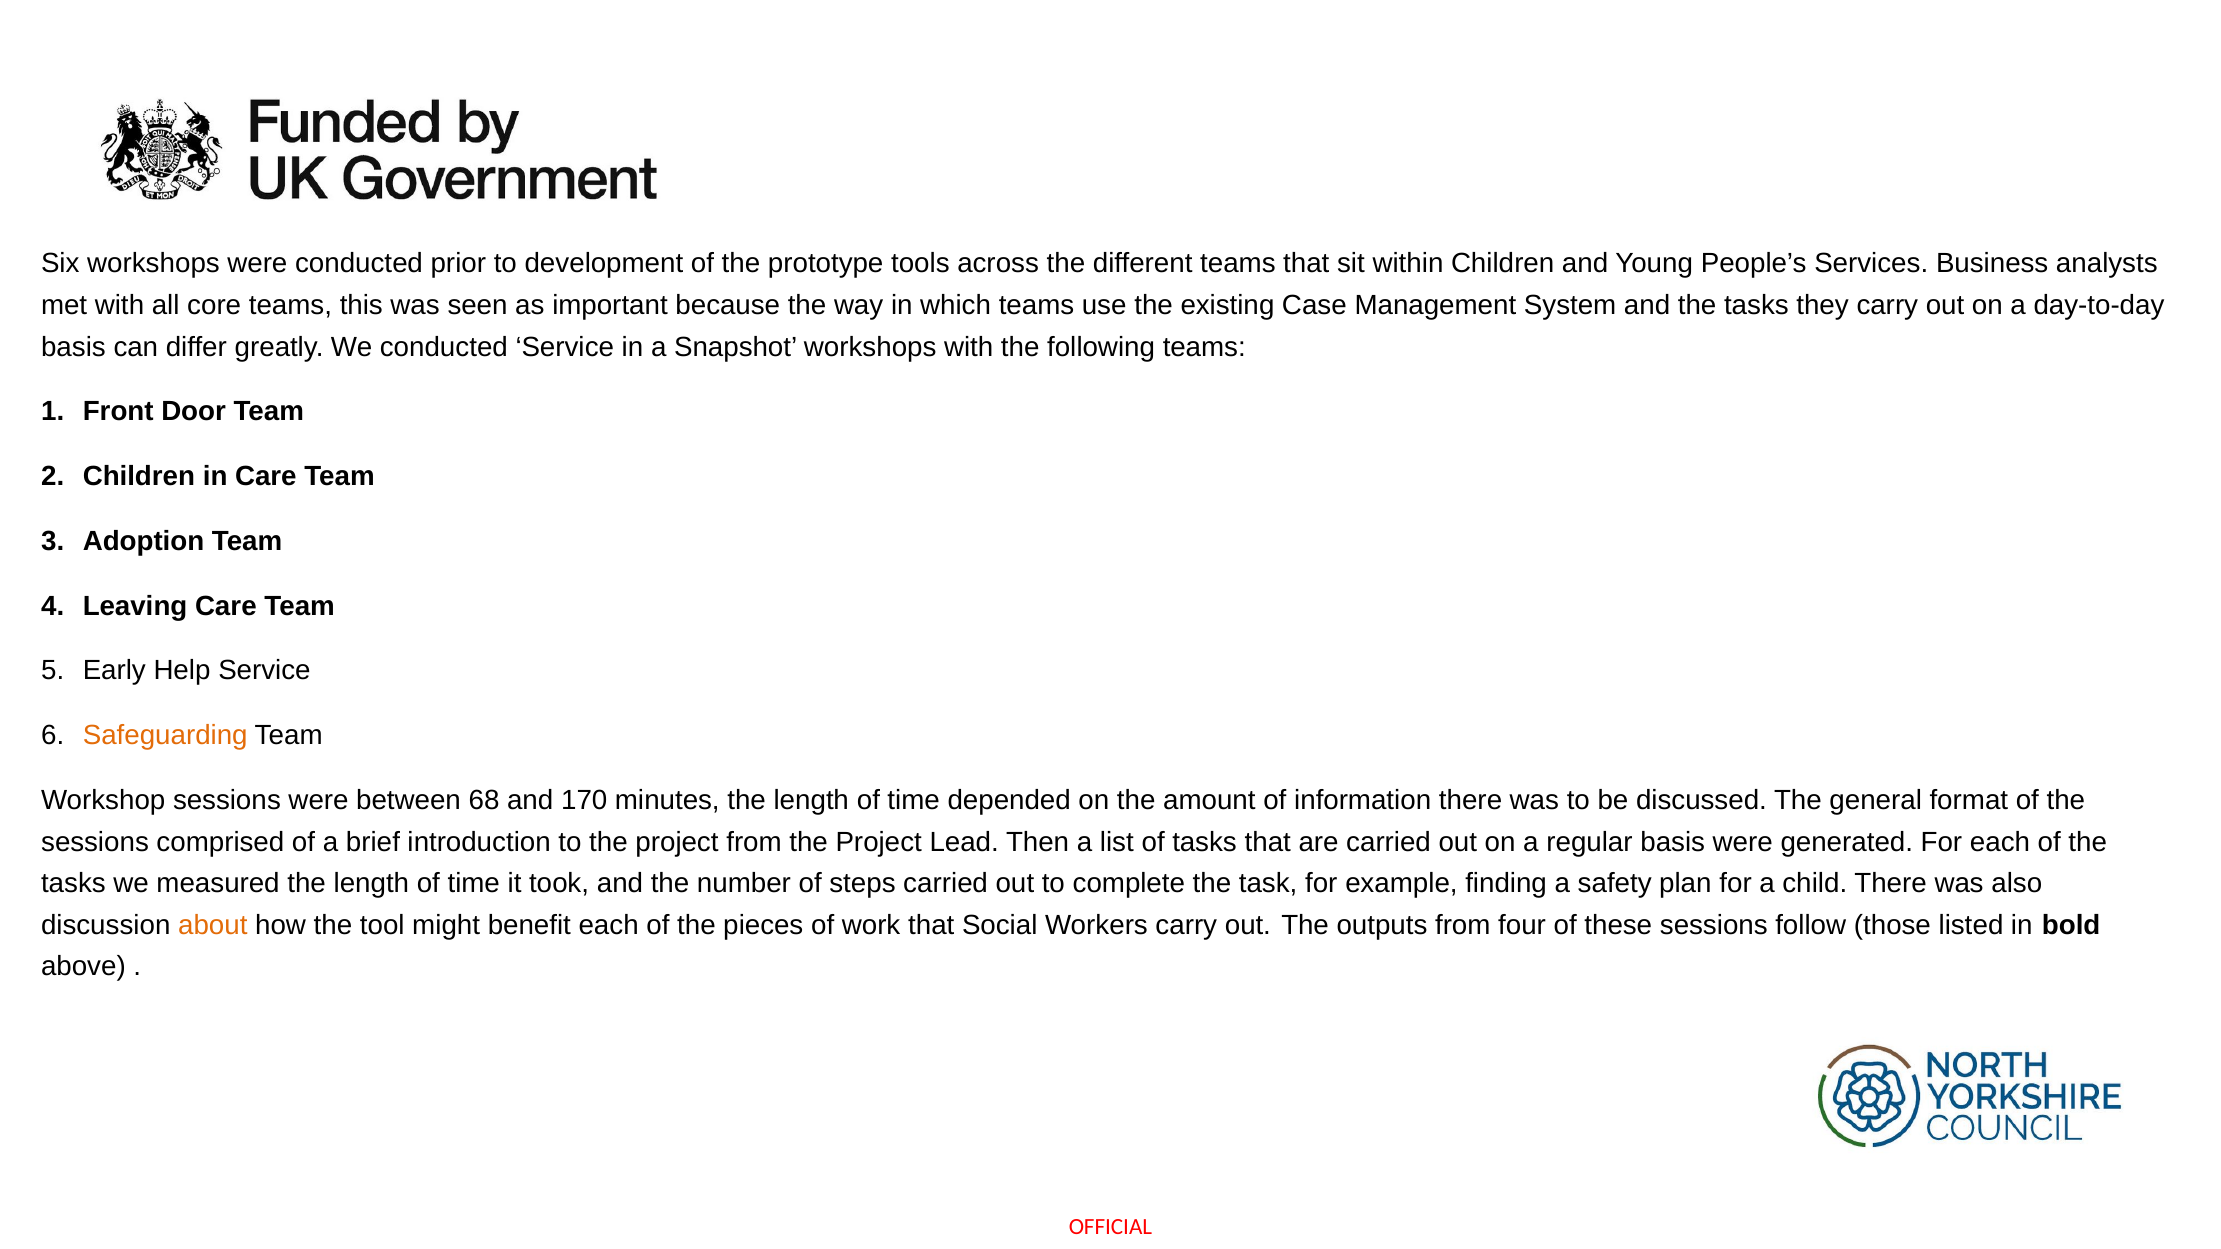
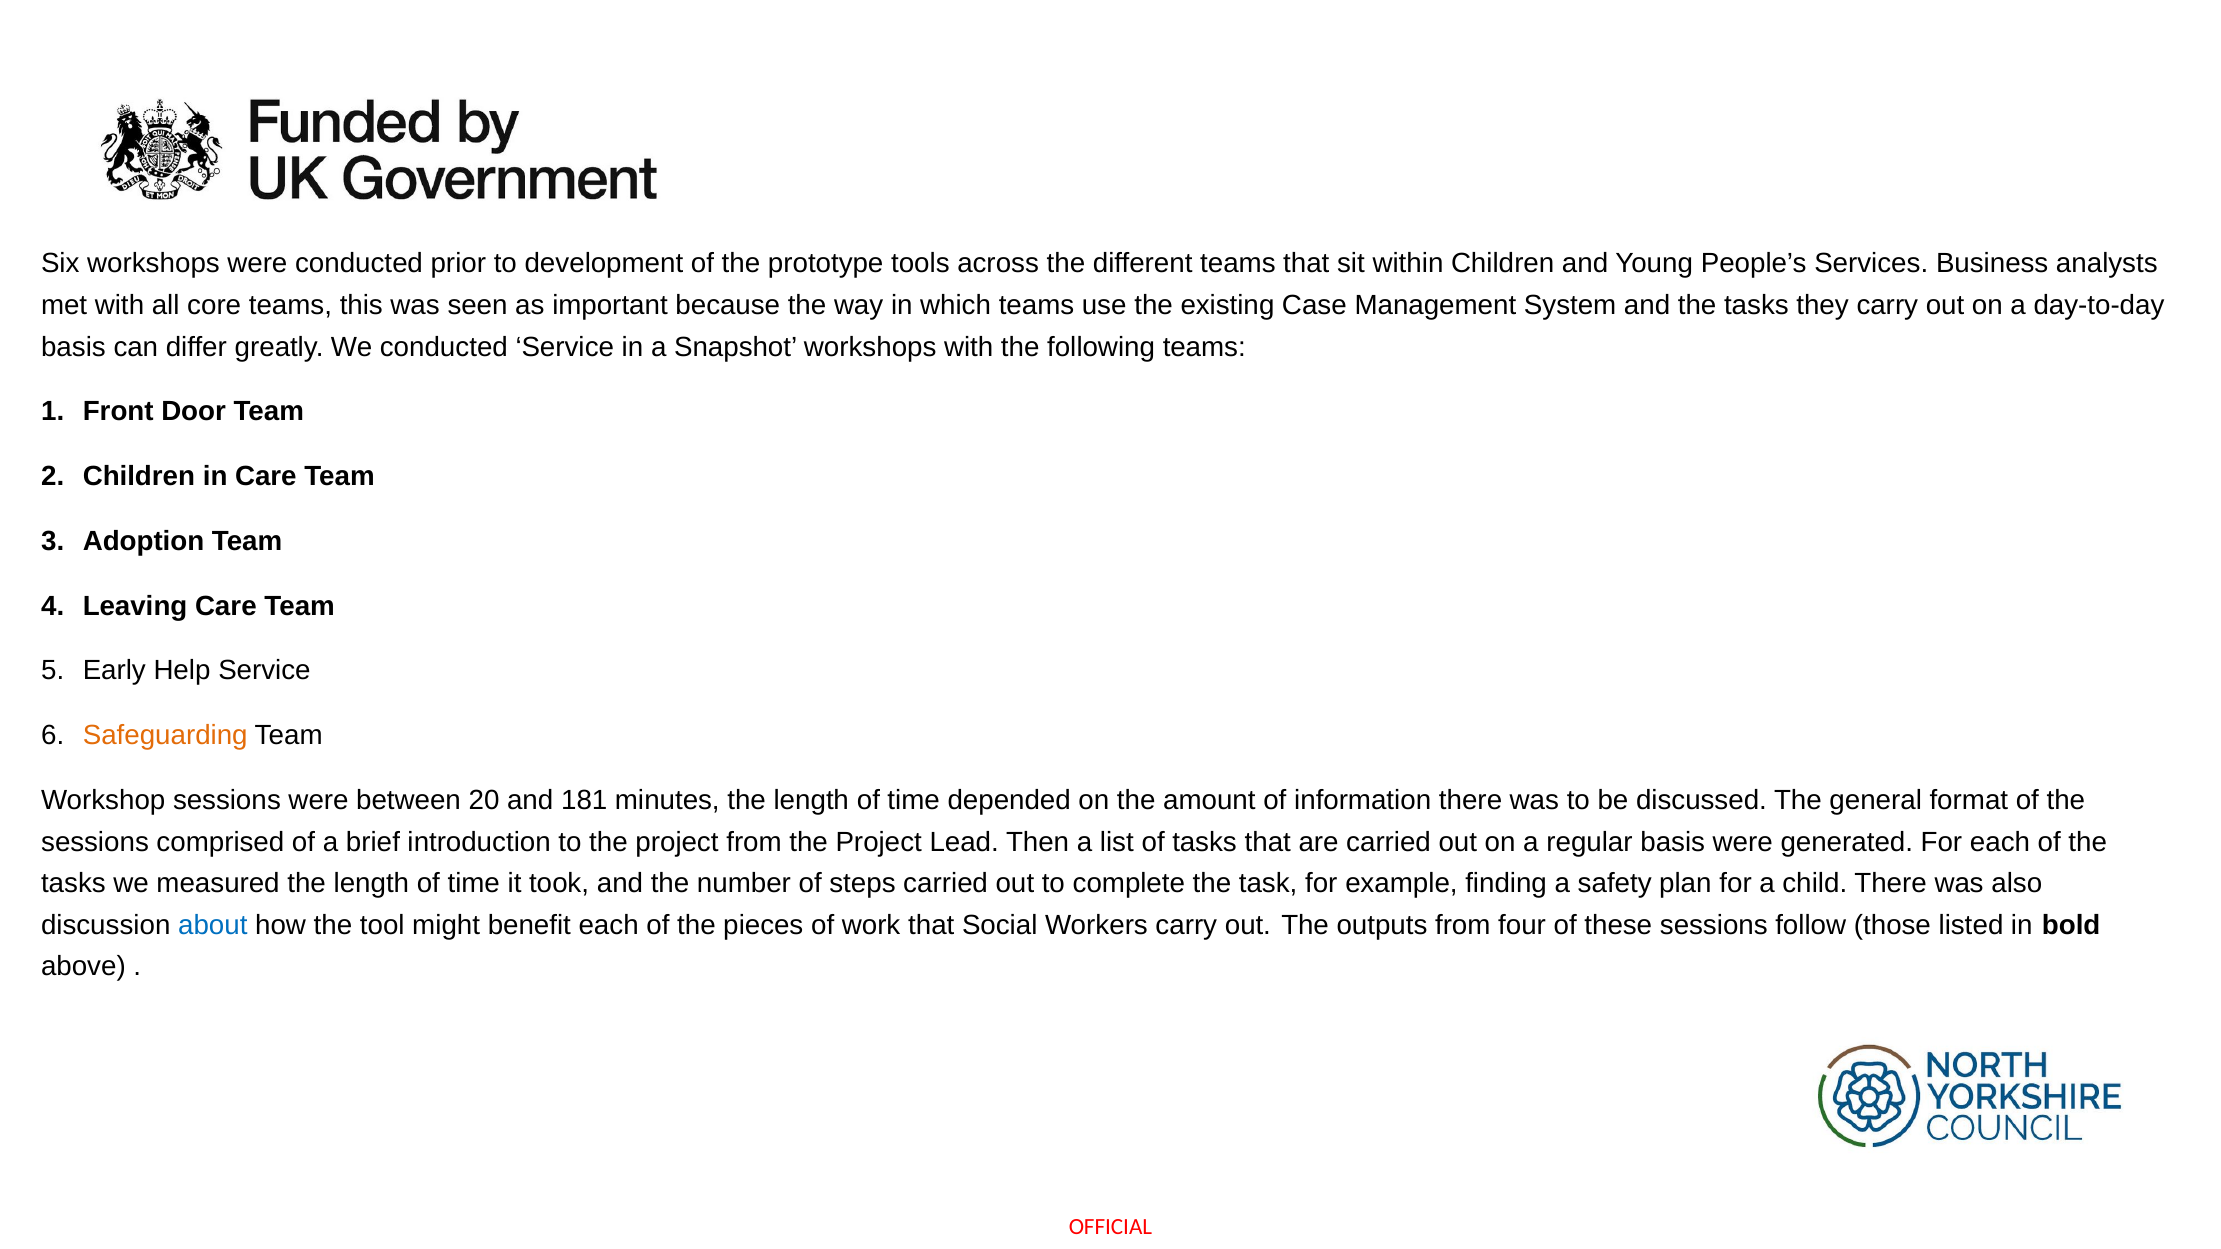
68: 68 -> 20 (484, 800)
170: 170 -> 181 (584, 800)
about colour: orange -> blue (213, 925)
